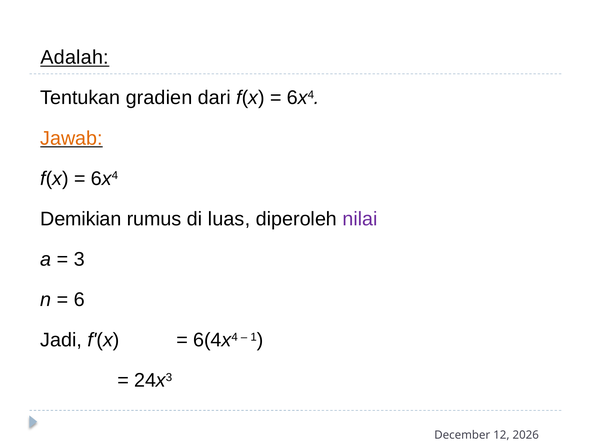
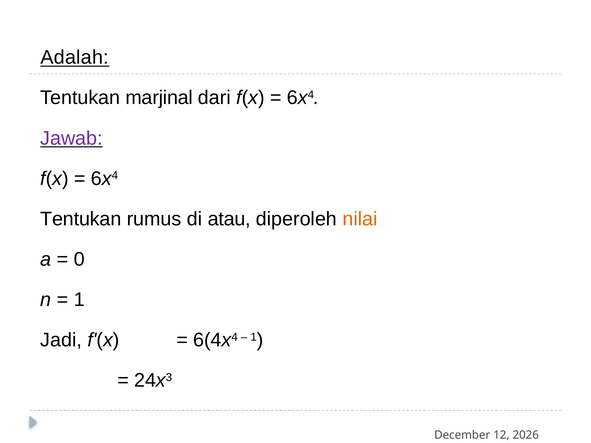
gradien: gradien -> marjinal (159, 98)
Jawab colour: orange -> purple (71, 138)
Demikian: Demikian -> Tentukan (81, 219)
luas: luas -> atau (229, 219)
nilai colour: purple -> orange (360, 219)
3: 3 -> 0 (79, 259)
6: 6 -> 1 (79, 300)
